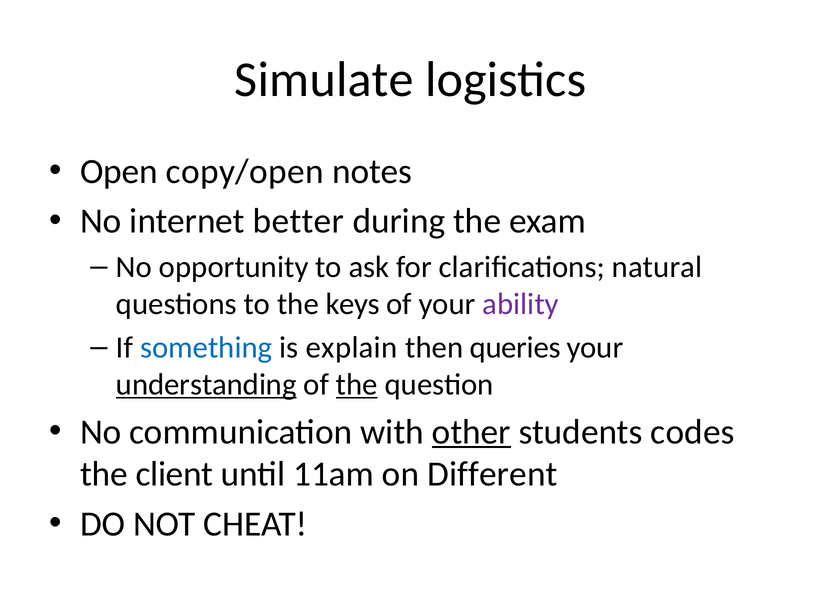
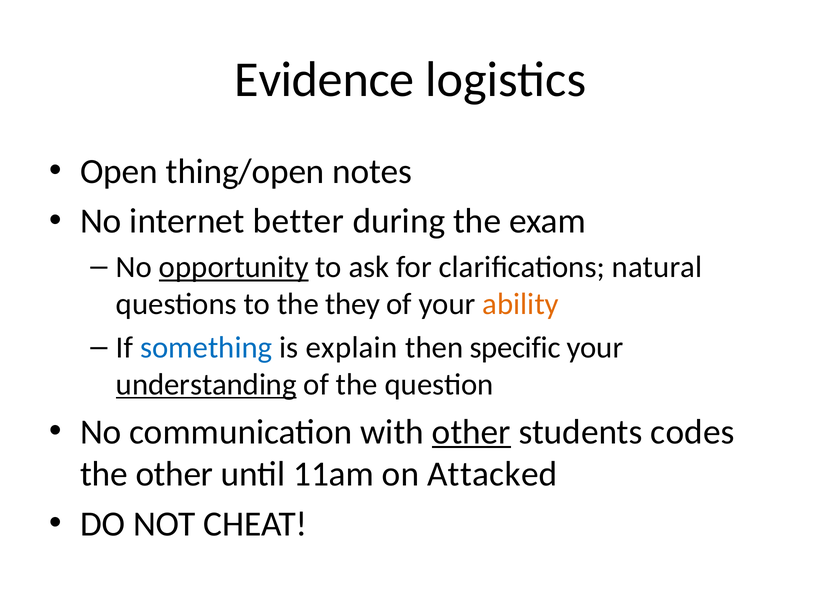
Simulate: Simulate -> Evidence (324, 79)
copy/open: copy/open -> thing/open (245, 171)
opportunity underline: none -> present (234, 267)
keys: keys -> they (353, 304)
ability colour: purple -> orange (521, 304)
queries: queries -> specific (515, 347)
the underline: present -> none (357, 384)
the client: client -> other (174, 474)
Different: Different -> Attacked (492, 474)
